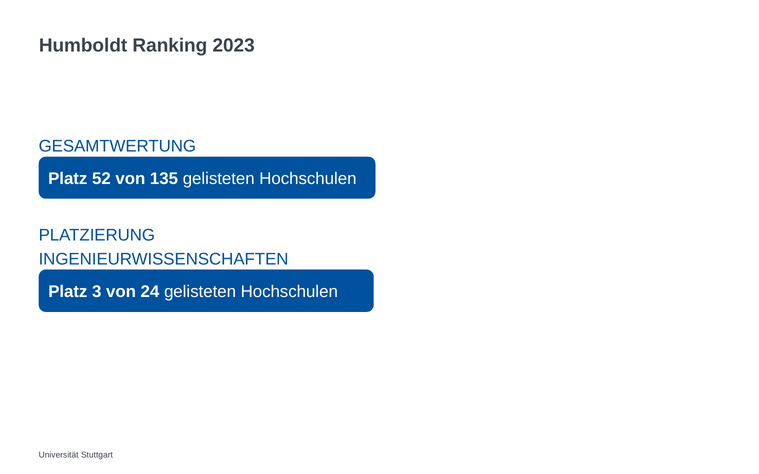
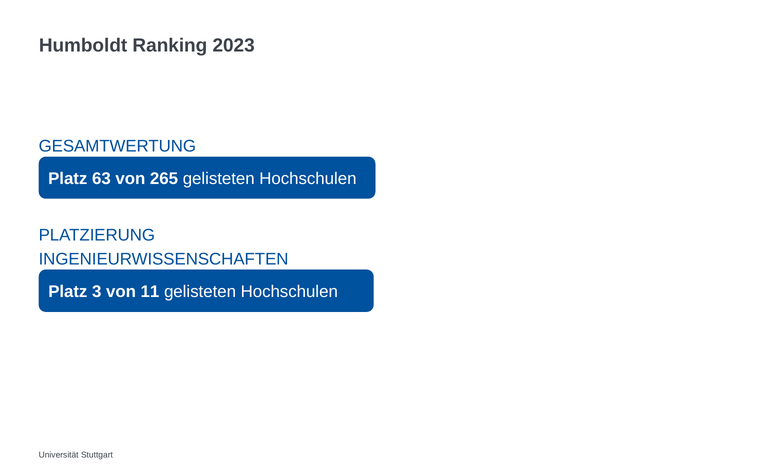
52: 52 -> 63 (101, 179)
135: 135 -> 265 (164, 179)
24: 24 -> 11 (150, 292)
